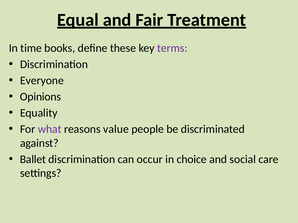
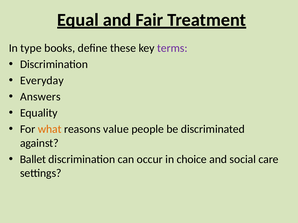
time: time -> type (31, 48)
Everyone: Everyone -> Everyday (42, 81)
Opinions: Opinions -> Answers (40, 97)
what colour: purple -> orange (50, 129)
